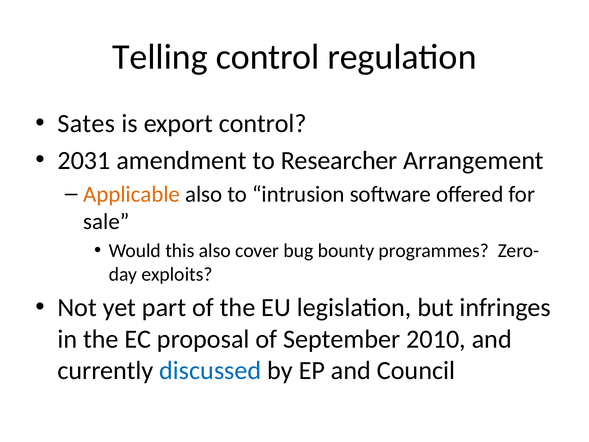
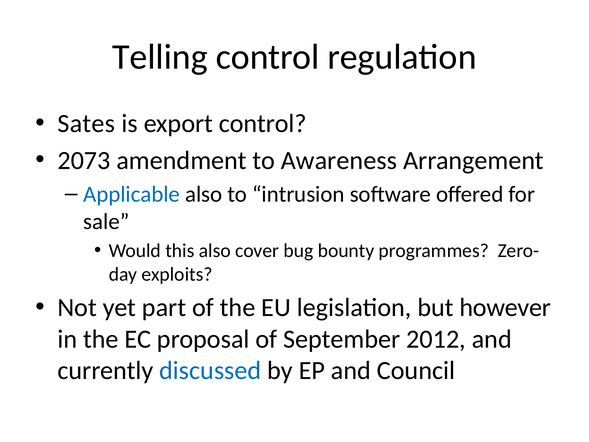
2031: 2031 -> 2073 (84, 160)
Researcher: Researcher -> Awareness (339, 160)
Applicable colour: orange -> blue (132, 194)
infringes: infringes -> however (505, 307)
2010: 2010 -> 2012 (436, 339)
